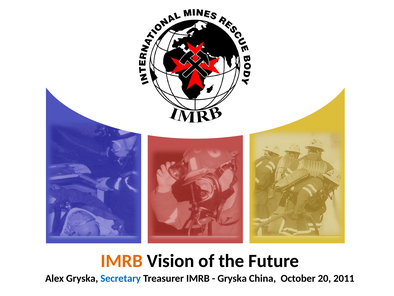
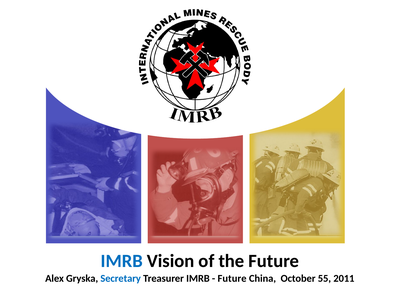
IMRB colour: orange -> blue (122, 261)
Gryska: Gryska -> Future (232, 278)
20: 20 -> 55 (324, 278)
